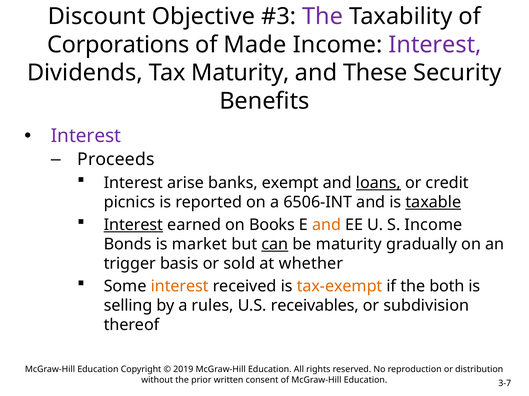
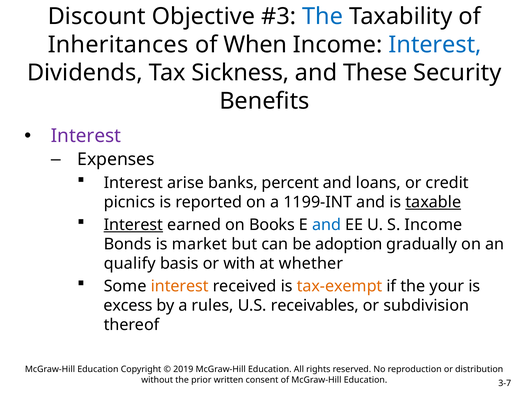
The colour: purple -> blue (323, 17)
Corporations: Corporations -> Inheritances (118, 45)
Made: Made -> When (255, 45)
Interest colour: purple -> blue (435, 45)
Tax Maturity: Maturity -> Sickness (240, 73)
Proceeds: Proceeds -> Expenses (116, 160)
exempt: exempt -> percent (290, 183)
loans underline: present -> none (378, 183)
6506-INT: 6506-INT -> 1199-INT (318, 203)
and colour: orange -> blue (327, 225)
can underline: present -> none (275, 245)
be maturity: maturity -> adoption (349, 245)
trigger: trigger -> qualify (130, 264)
sold: sold -> with (239, 264)
both: both -> your (447, 287)
selling: selling -> excess (128, 306)
